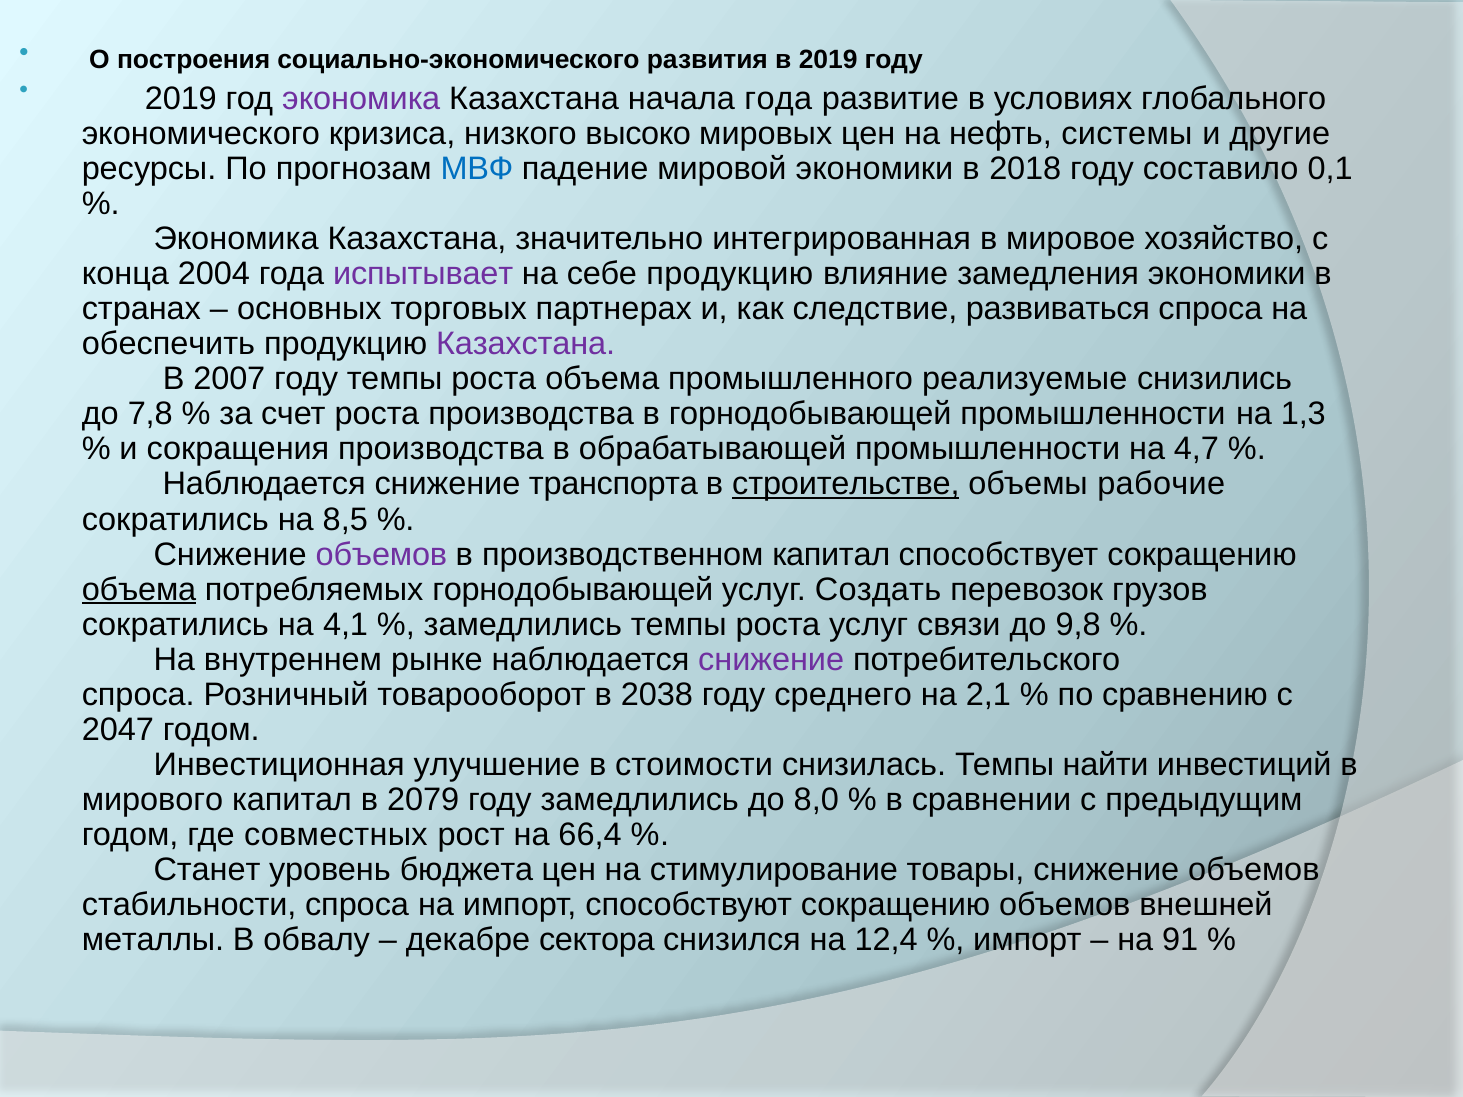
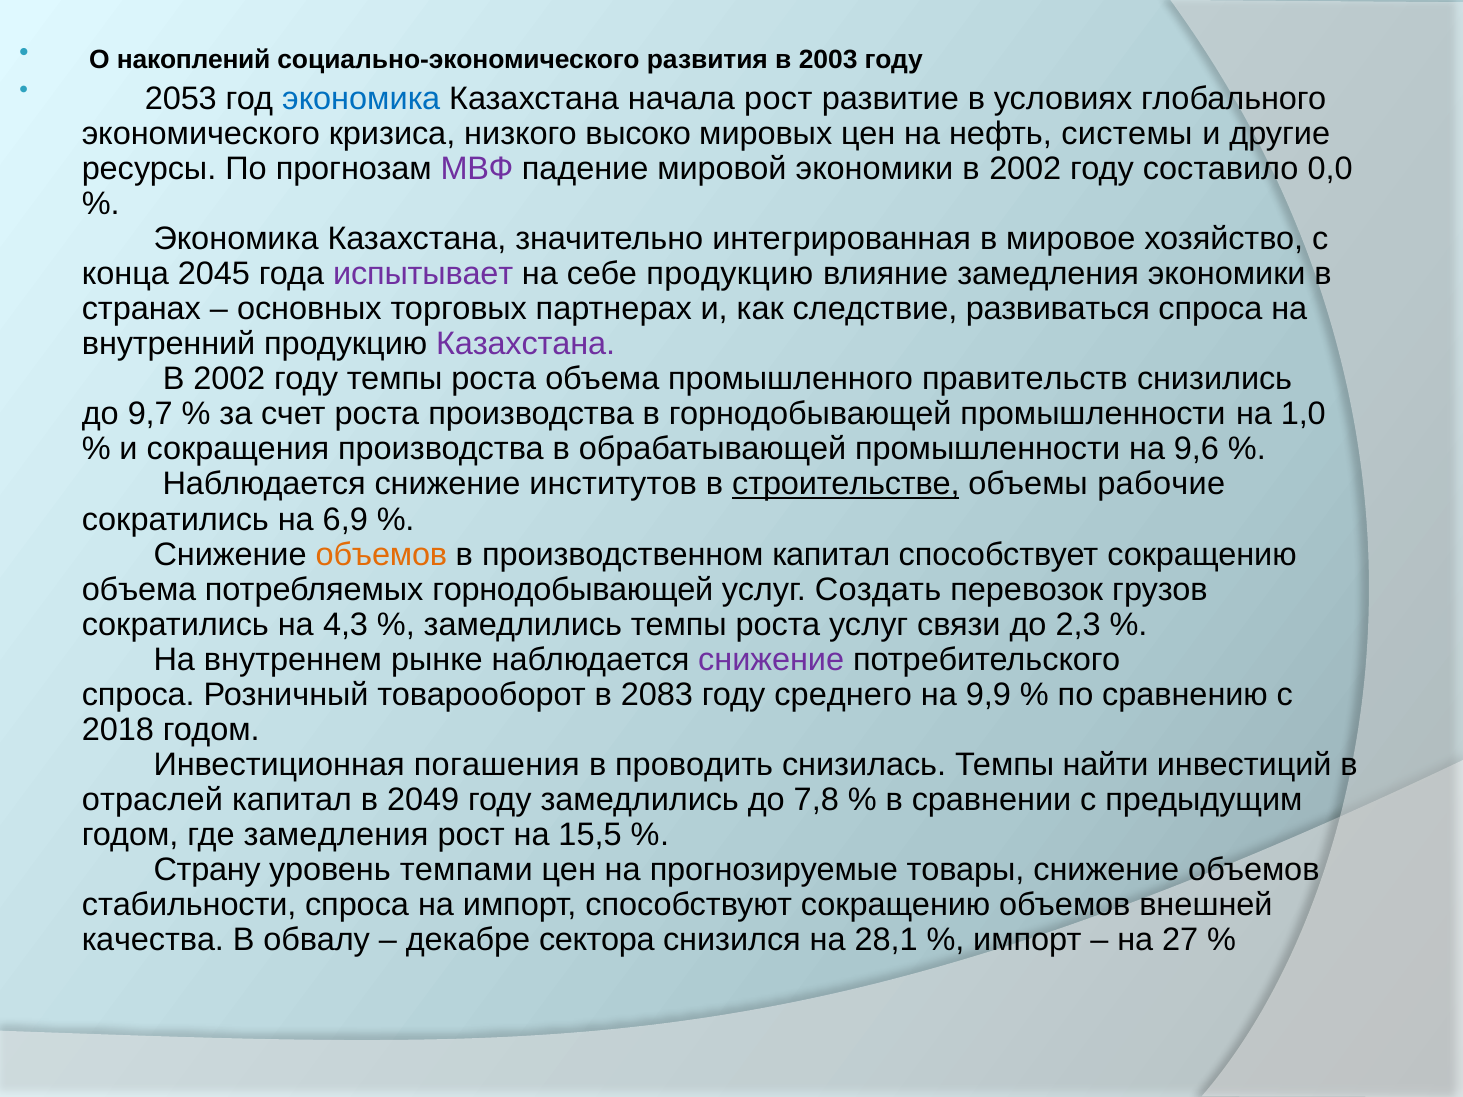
построения: построения -> накоплений (194, 59)
в 2019: 2019 -> 2003 (828, 59)
2019: 2019 -> 2053 (181, 98)
экономика colour: purple -> blue (361, 98)
начала года: года -> рост (778, 98)
МВФ colour: blue -> purple (477, 169)
экономики в 2018: 2018 -> 2002 (1025, 169)
0,1: 0,1 -> 0,0 (1330, 169)
2004: 2004 -> 2045 (214, 274)
обеспечить: обеспечить -> внутренний (169, 344)
2007: 2007 -> 2002 (229, 379)
реализуемые: реализуемые -> правительств (1025, 379)
7,8: 7,8 -> 9,7 (150, 414)
1,3: 1,3 -> 1,0 (1303, 414)
4,7: 4,7 -> 9,6 (1196, 449)
транспорта: транспорта -> институтов (613, 484)
8,5: 8,5 -> 6,9 (345, 519)
объемов colour: purple -> orange (381, 554)
объема underline: present -> none (139, 590)
4,1: 4,1 -> 4,3 (346, 625)
9,8: 9,8 -> 2,3 (1078, 625)
2038: 2038 -> 2083 (657, 695)
2,1: 2,1 -> 9,9 (988, 695)
2047: 2047 -> 2018 (118, 730)
улучшение: улучшение -> погашения (497, 765)
стоимости: стоимости -> проводить (694, 765)
мирового: мирового -> отраслей (152, 800)
2079: 2079 -> 2049 (423, 800)
8,0: 8,0 -> 7,8 (816, 800)
где совместных: совместных -> замедления (336, 835)
66,4: 66,4 -> 15,5 (590, 835)
Станет: Станет -> Страну (207, 870)
бюджета: бюджета -> темпами (466, 870)
стимулирование: стимулирование -> прогнозируемые (774, 870)
металлы: металлы -> качества (153, 940)
12,4: 12,4 -> 28,1 (886, 940)
91: 91 -> 27 (1180, 940)
